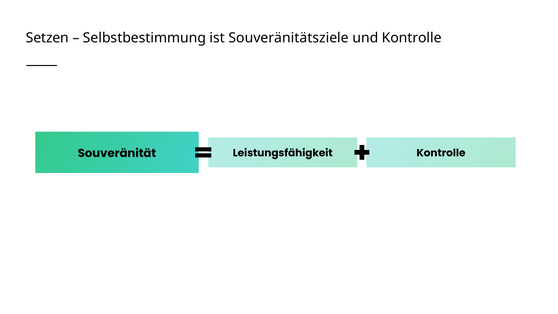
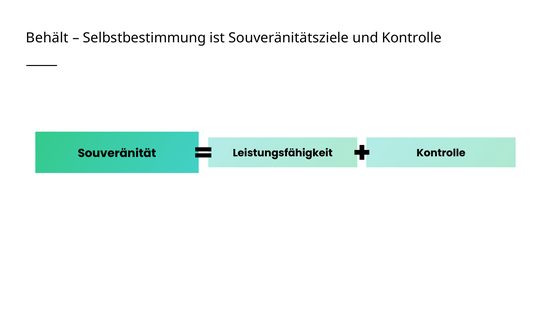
Setzen: Setzen -> Behält (47, 38)
